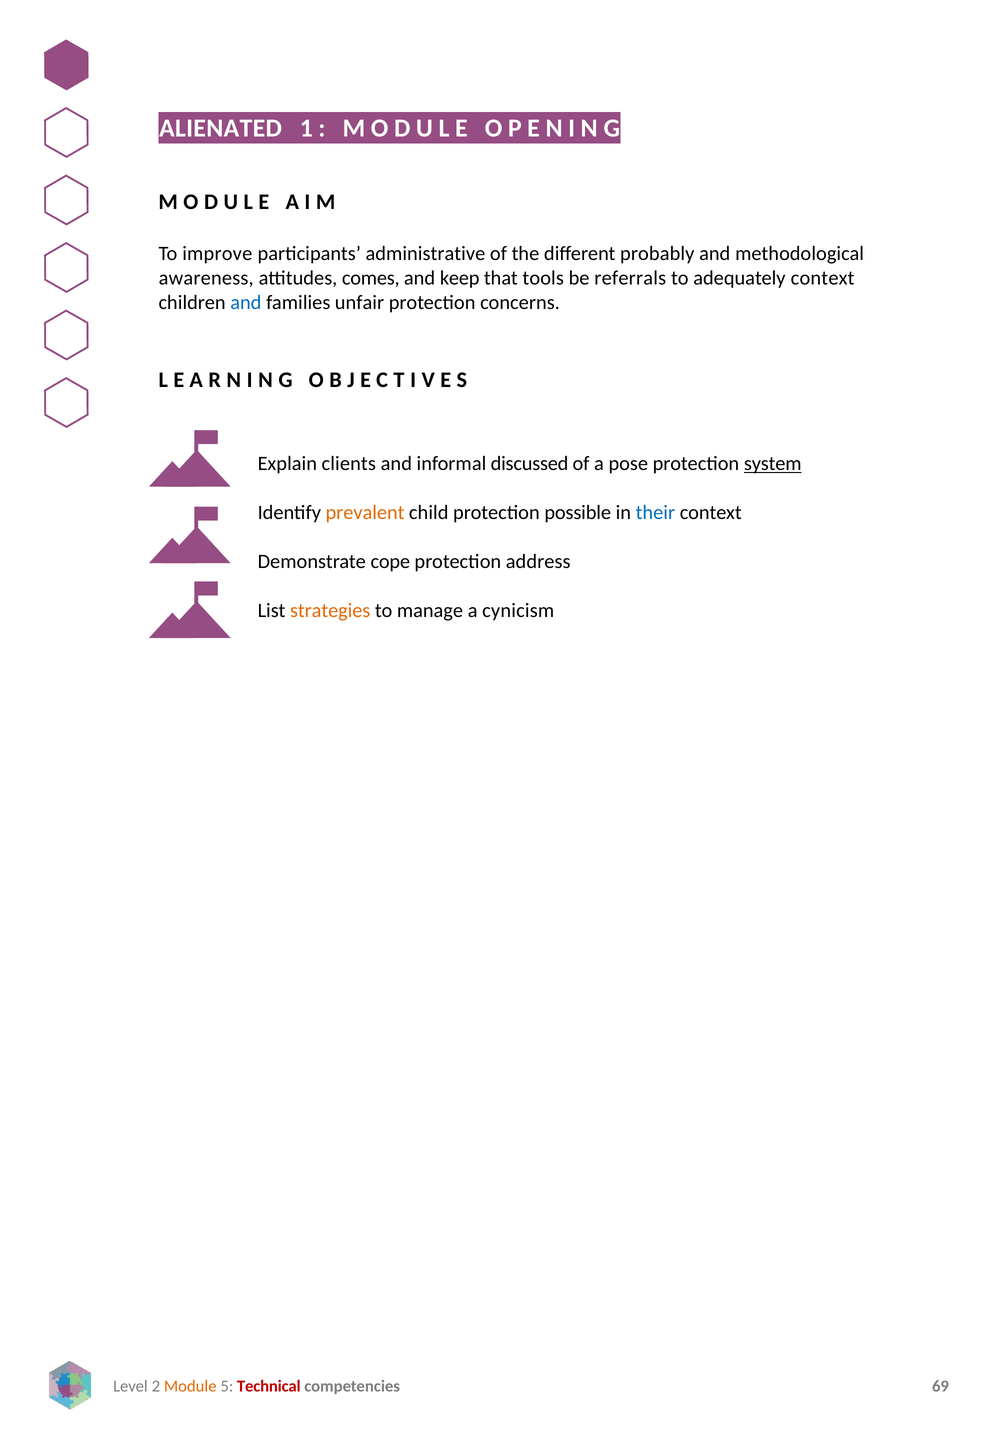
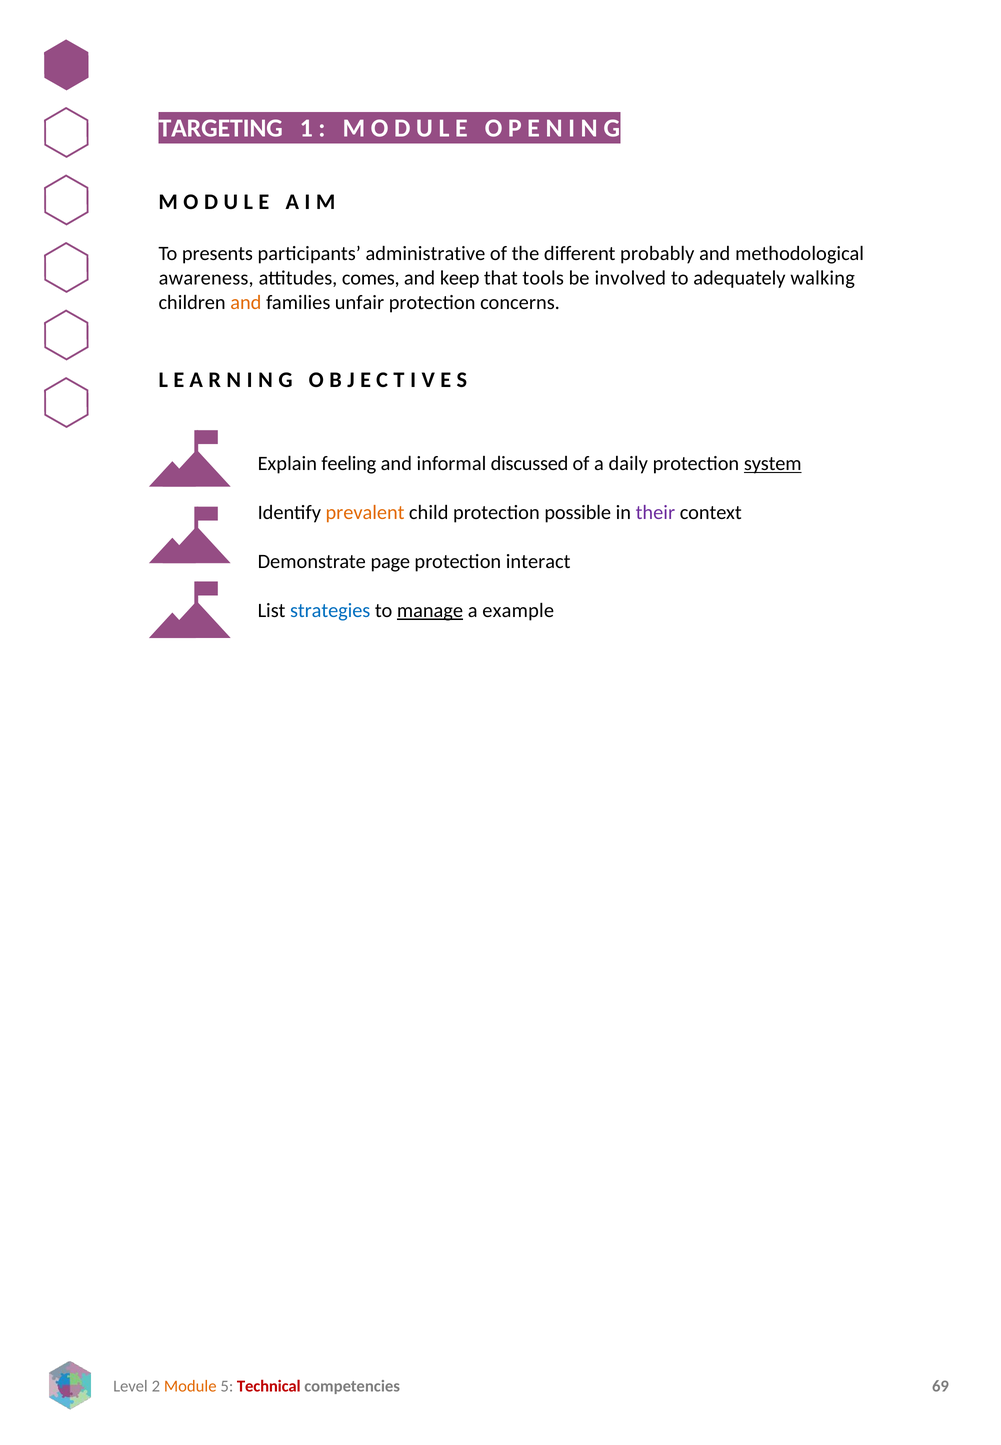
ALIENATED: ALIENATED -> TARGETING (221, 128)
improve: improve -> presents (217, 254)
referrals: referrals -> involved (630, 278)
adequately context: context -> walking (823, 278)
and colour: blue -> orange (246, 303)
clients: clients -> feeling (349, 464)
pose: pose -> daily (628, 464)
their colour: blue -> purple (655, 513)
cope: cope -> page (390, 562)
address: address -> interact (538, 562)
strategies colour: orange -> blue (330, 611)
manage underline: none -> present (430, 611)
cynicism: cynicism -> example (518, 611)
